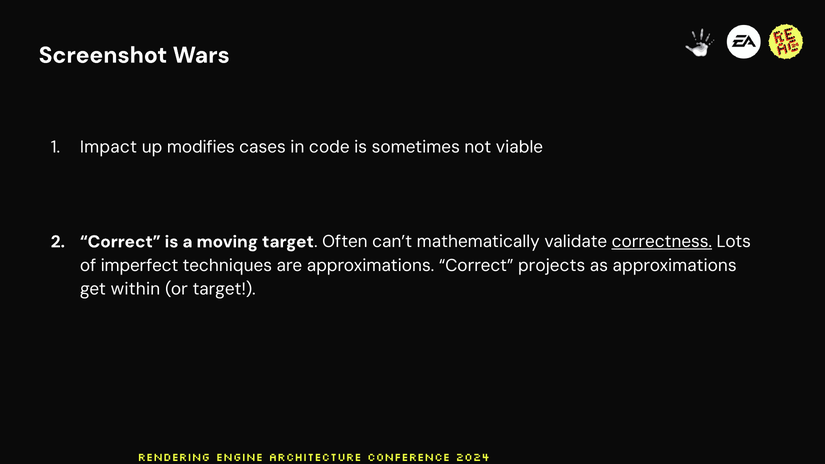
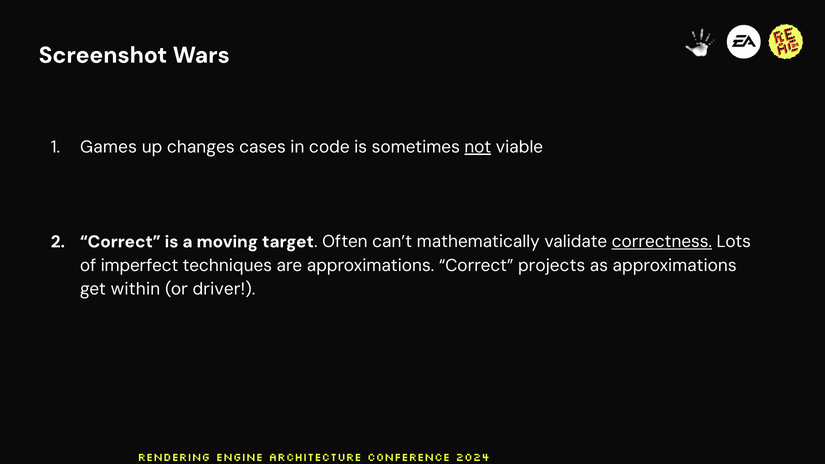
Impact: Impact -> Games (108, 147)
modifies: modifies -> changes (201, 147)
not underline: none -> present (478, 147)
or target: target -> driver (224, 289)
